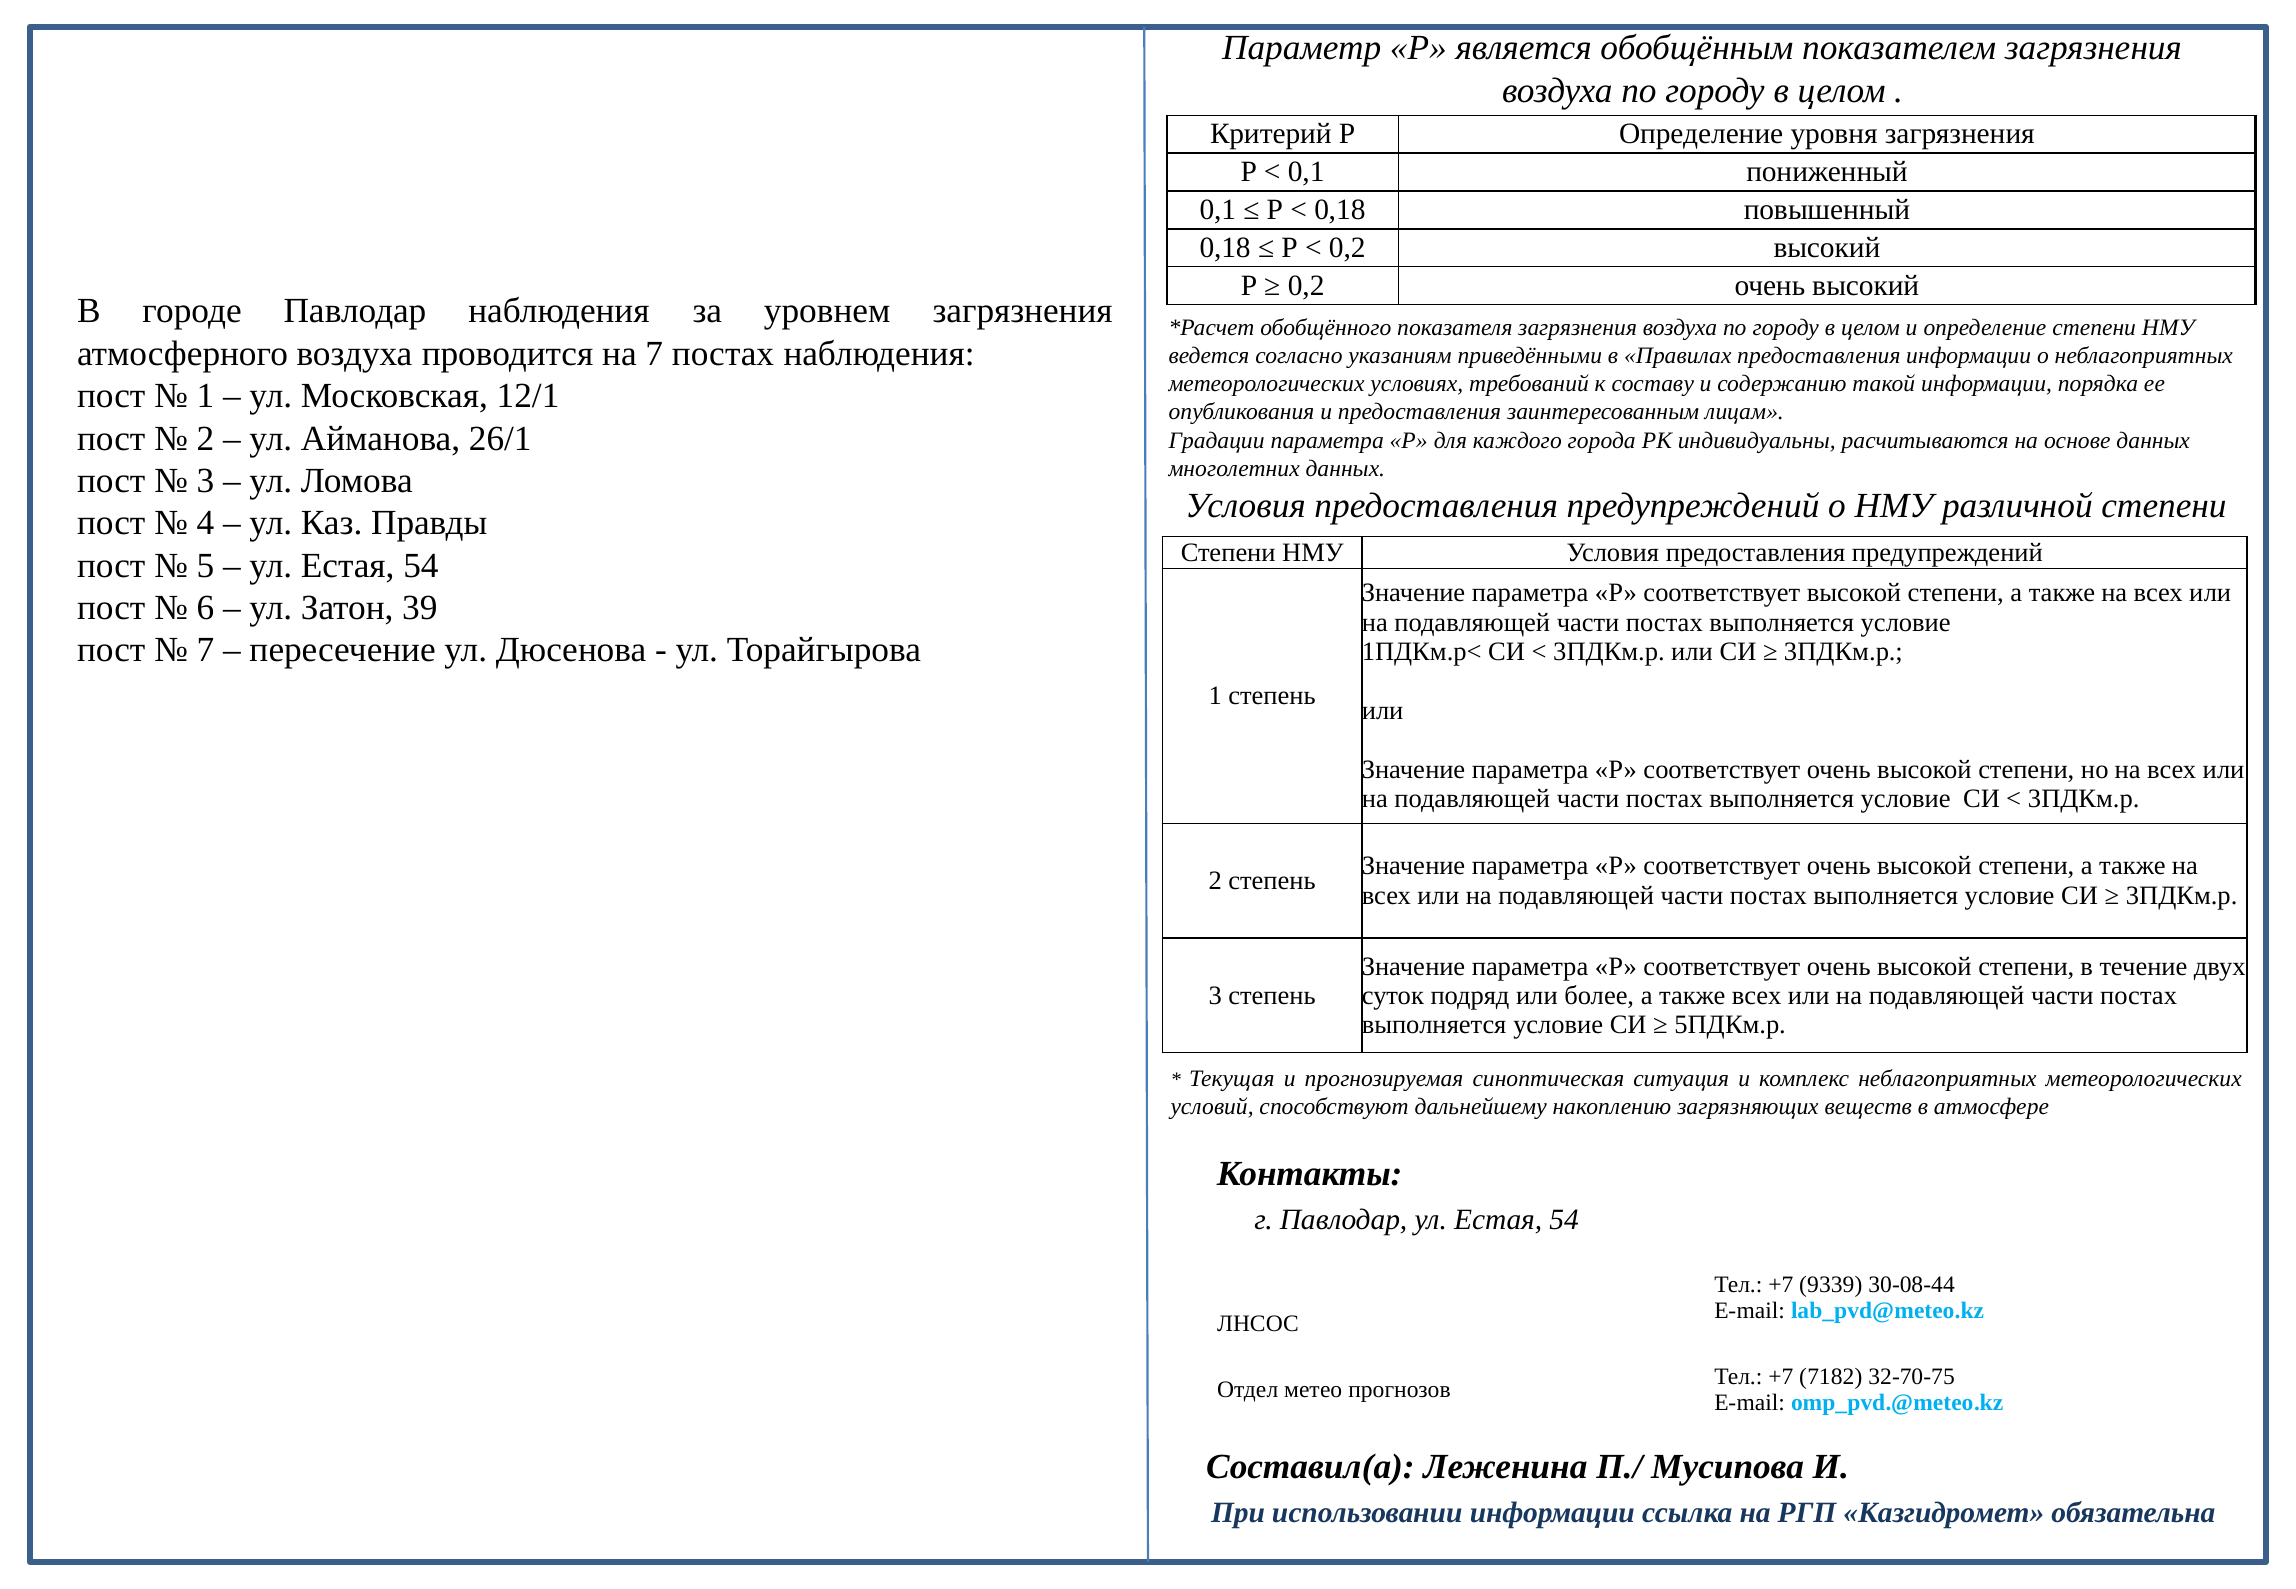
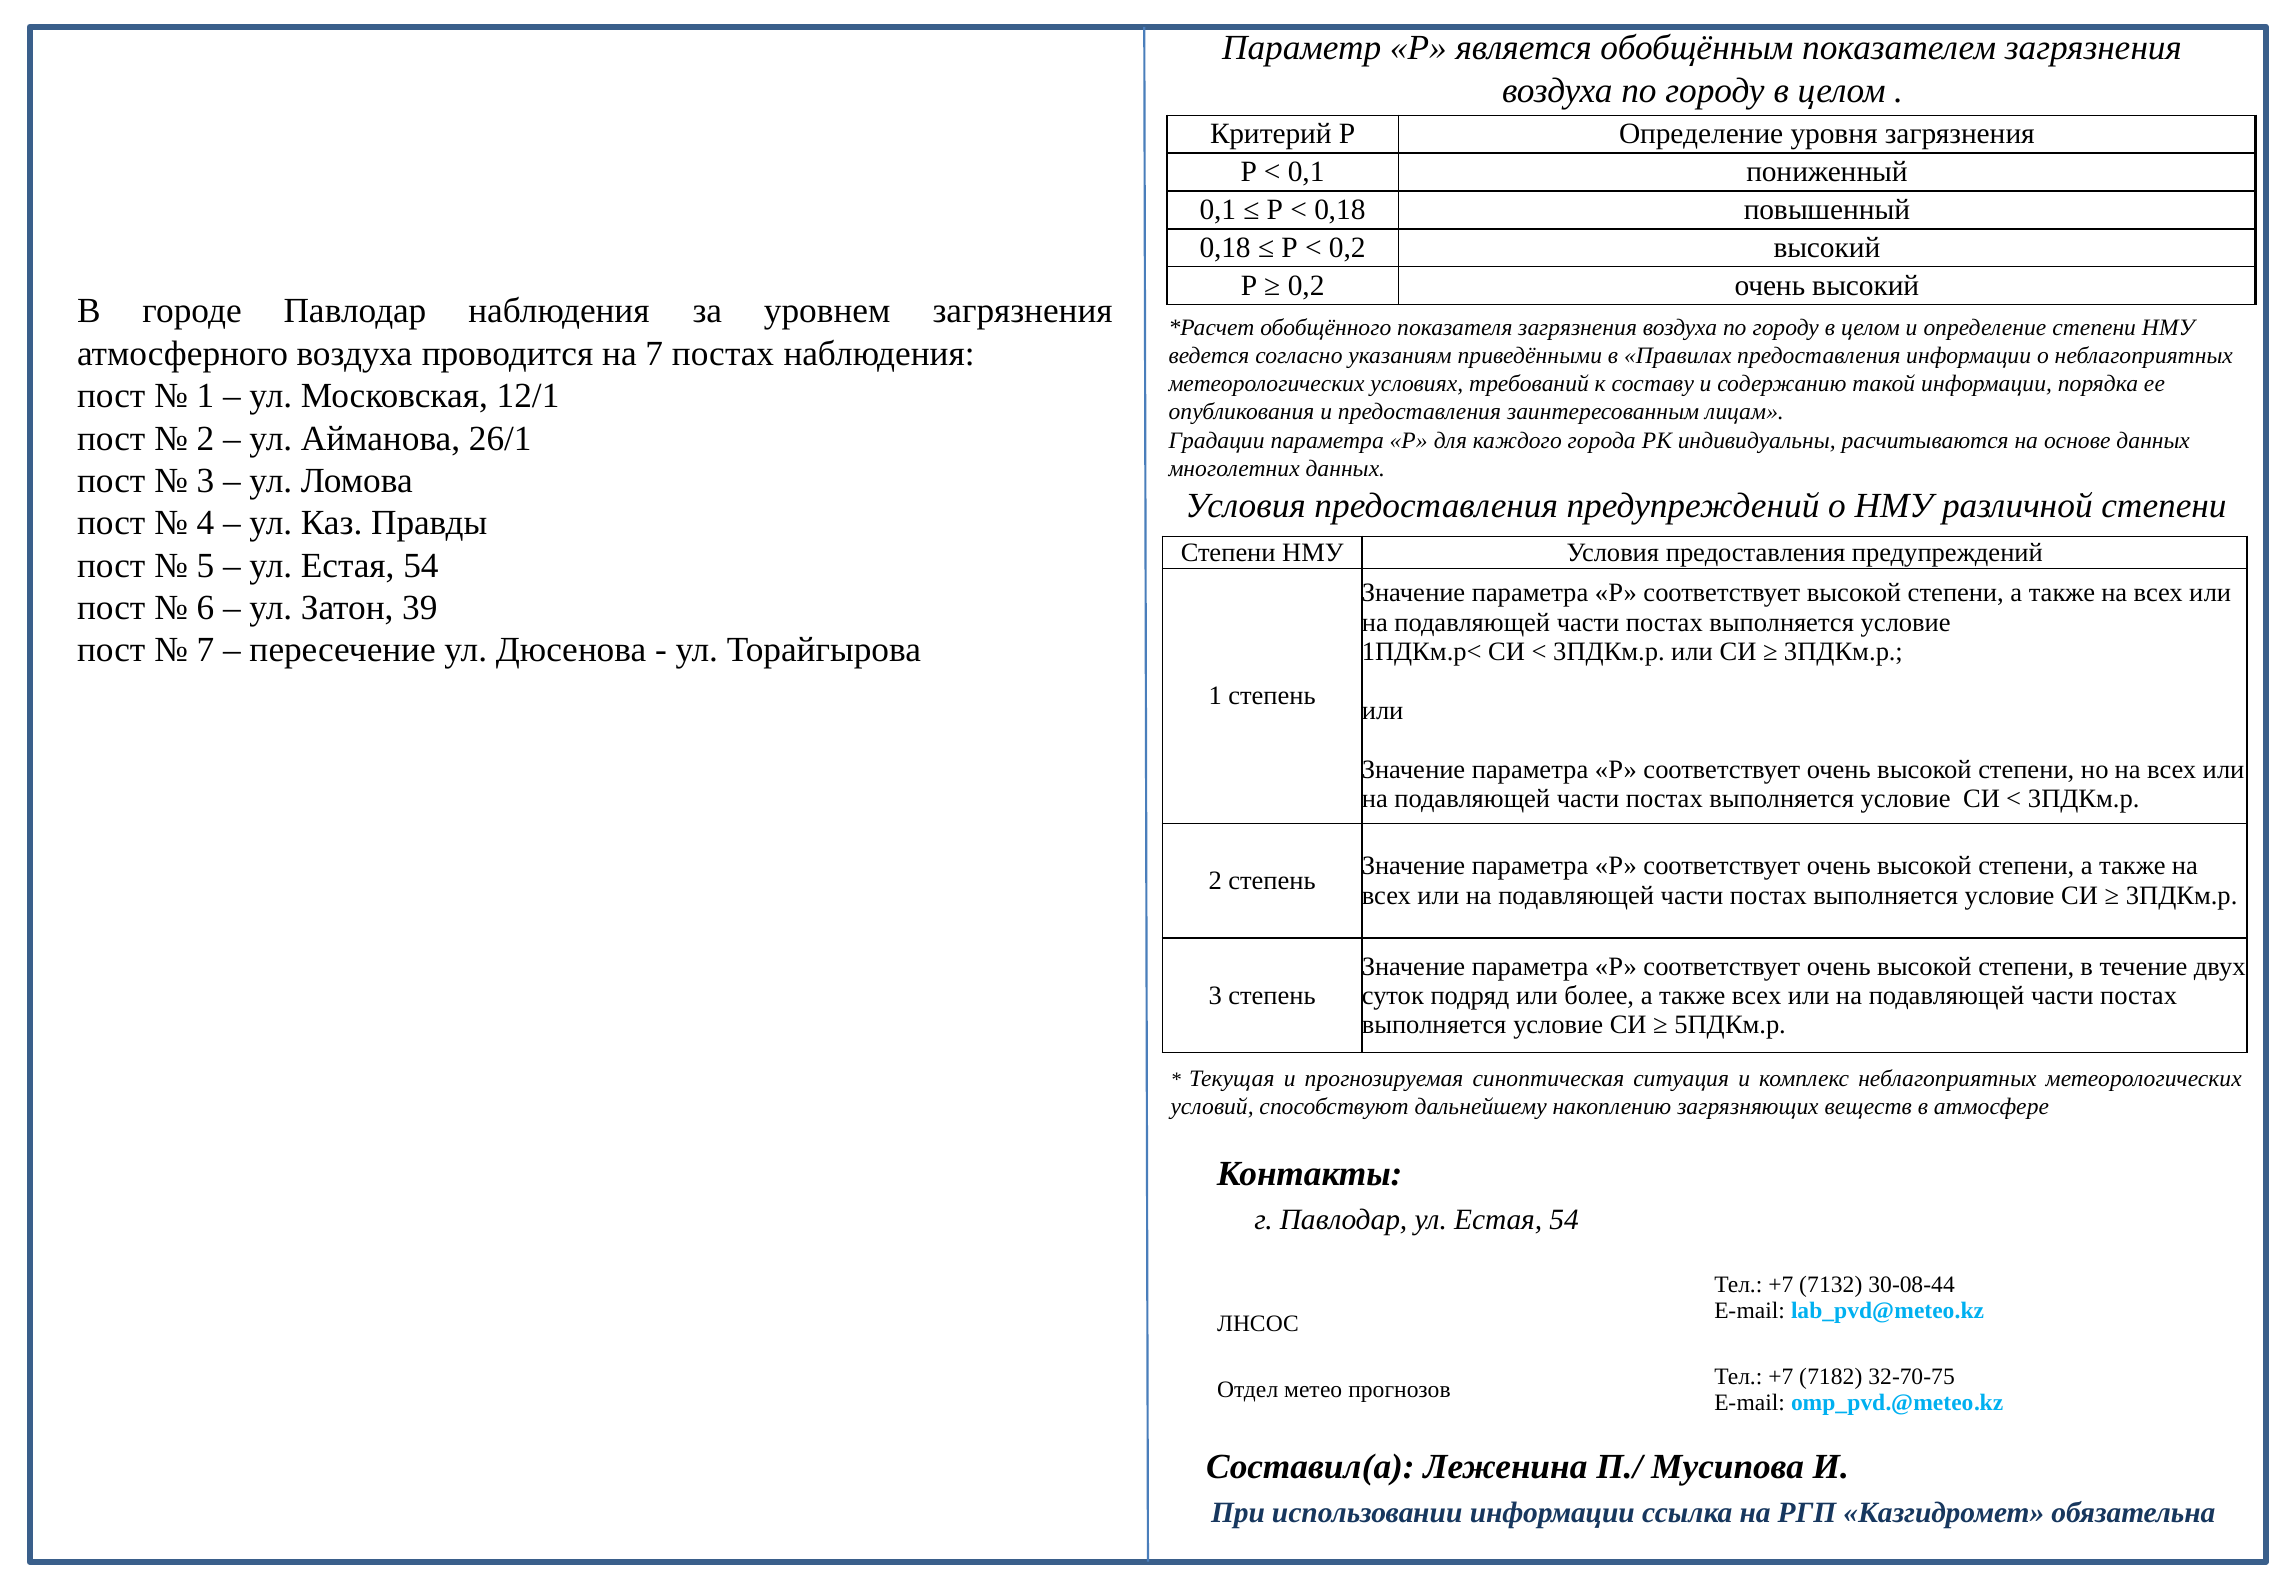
9339: 9339 -> 7132 (1831, 1285)
